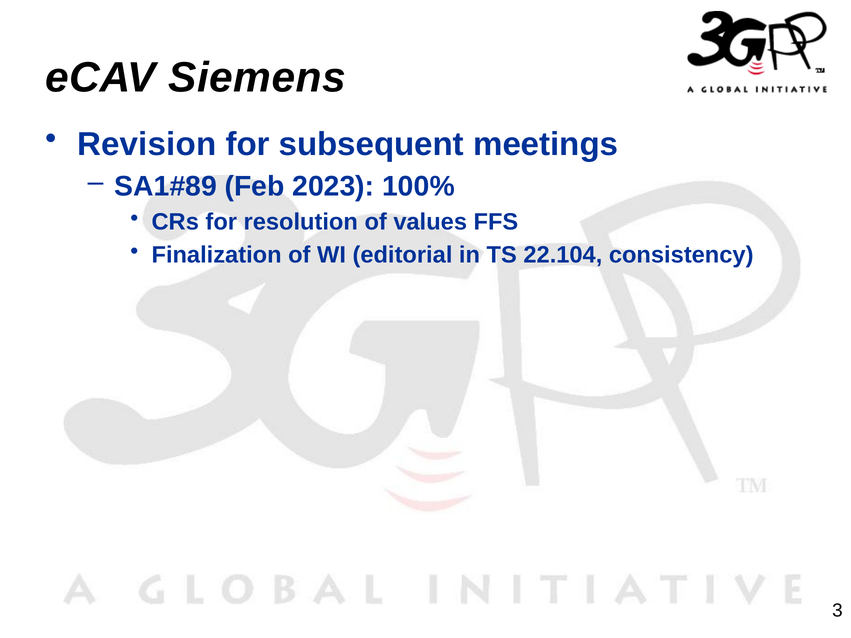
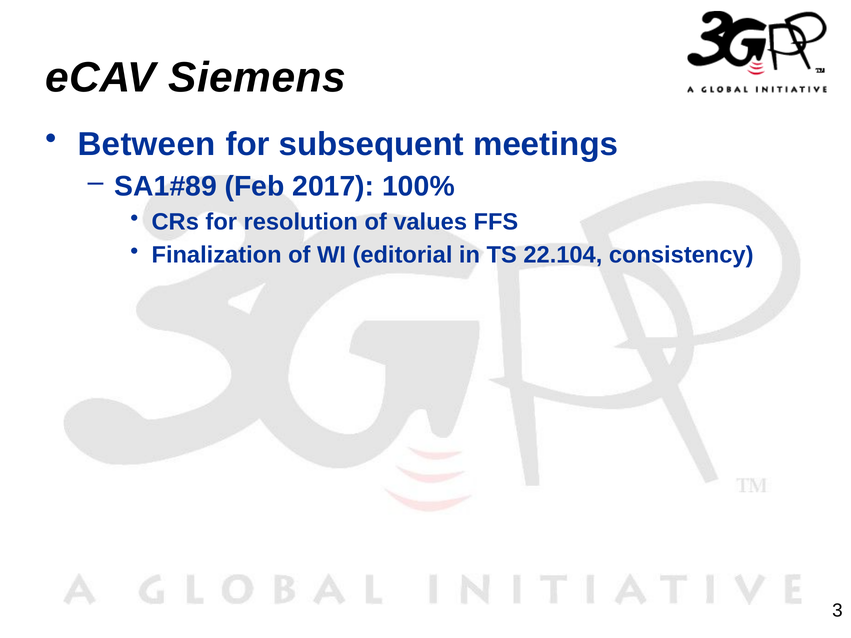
Revision: Revision -> Between (147, 144)
2023: 2023 -> 2017 (333, 187)
